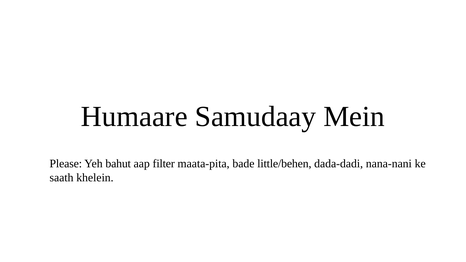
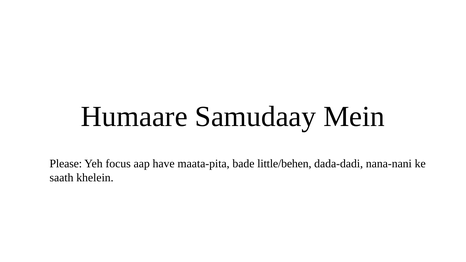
bahut: bahut -> focus (118, 164)
filter: filter -> have (164, 164)
